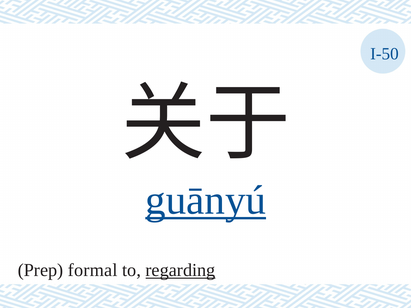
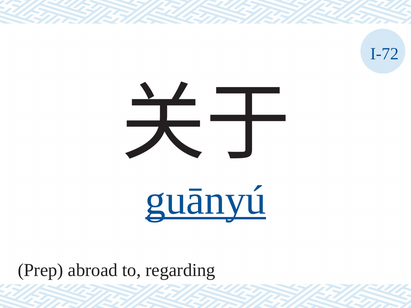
I-50: I-50 -> I-72 (384, 54)
formal: formal -> abroad (93, 270)
regarding underline: present -> none (180, 270)
